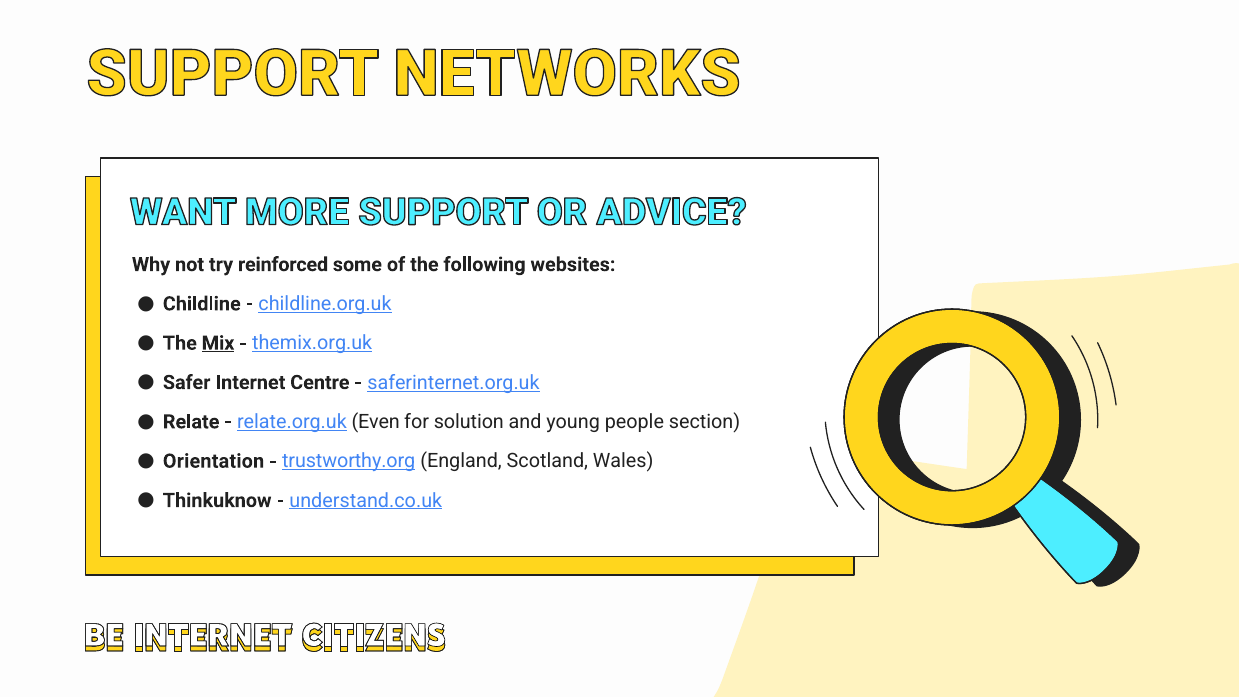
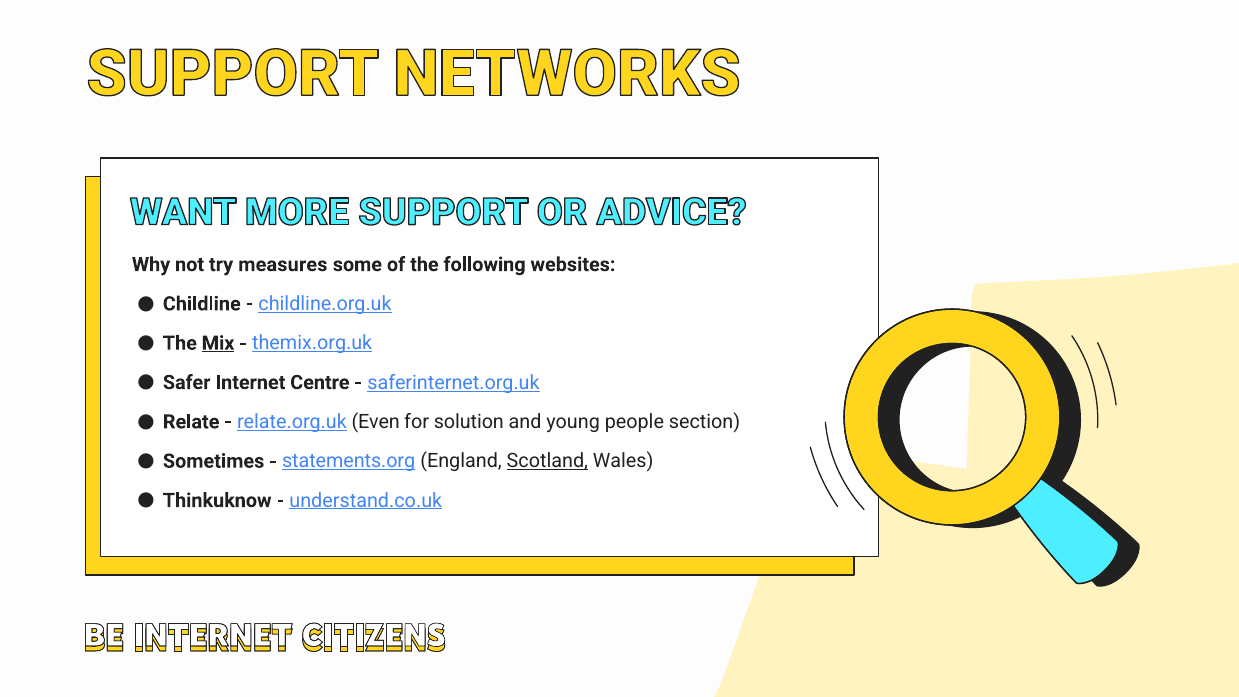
reinforced: reinforced -> measures (283, 265)
Orientation: Orientation -> Sometimes (214, 461)
trustworthy.org: trustworthy.org -> statements.org (349, 461)
Scotland underline: none -> present (547, 461)
